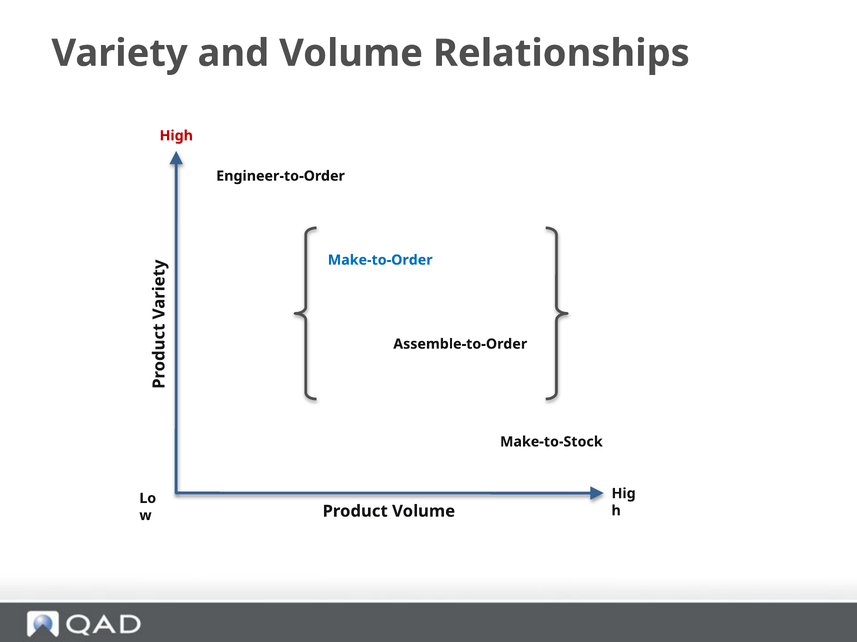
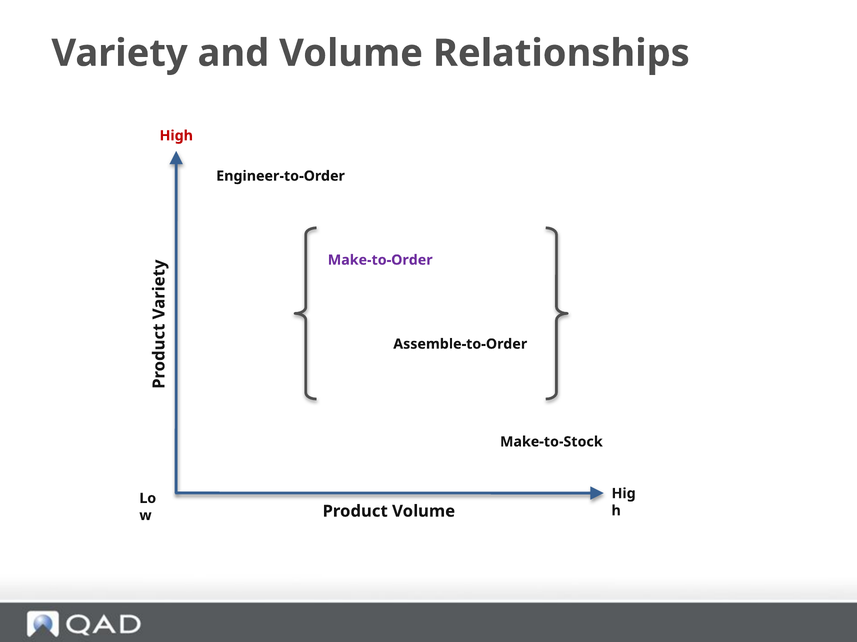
Make-to-Order colour: blue -> purple (380, 260)
